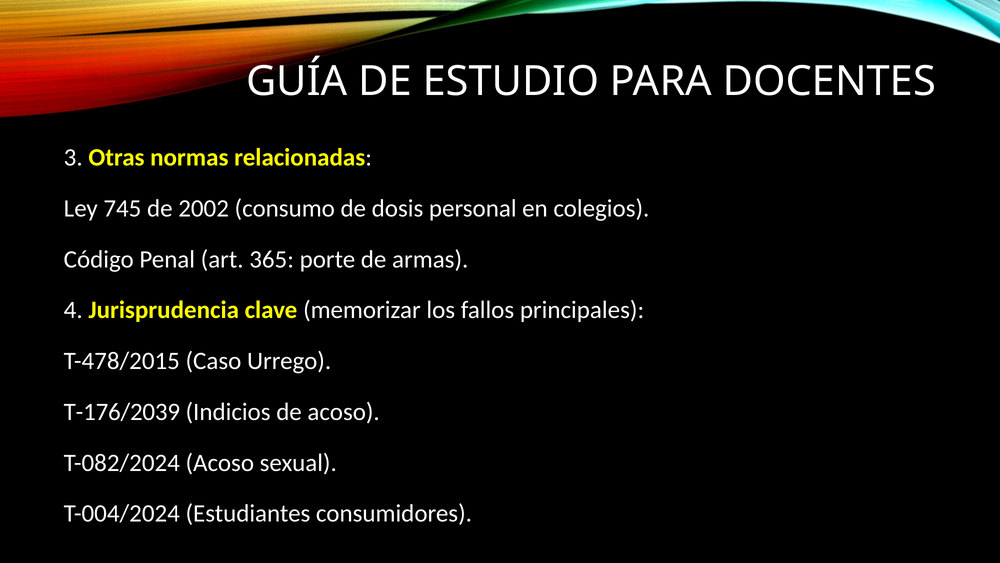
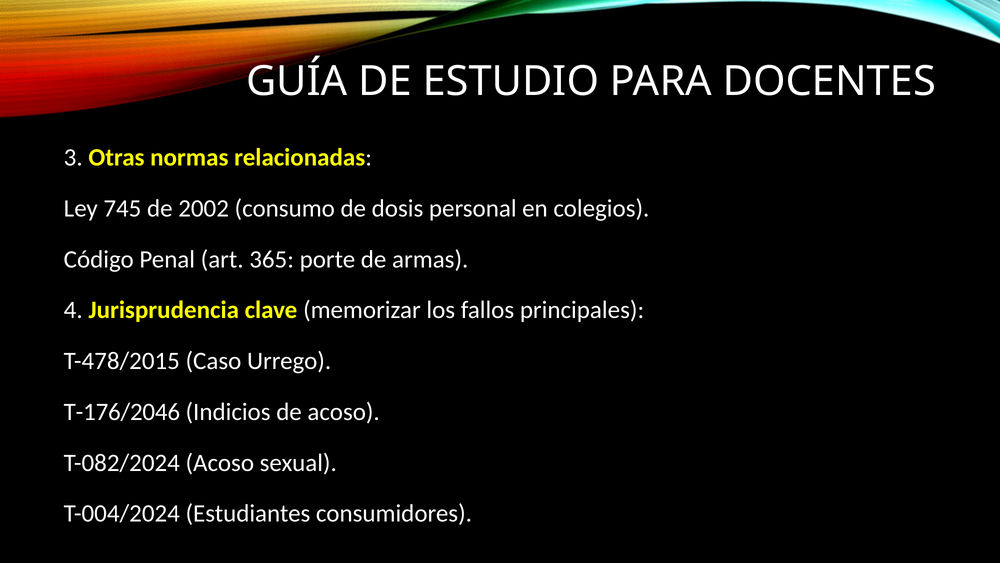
T-176/2039: T-176/2039 -> T-176/2046 (122, 412)
